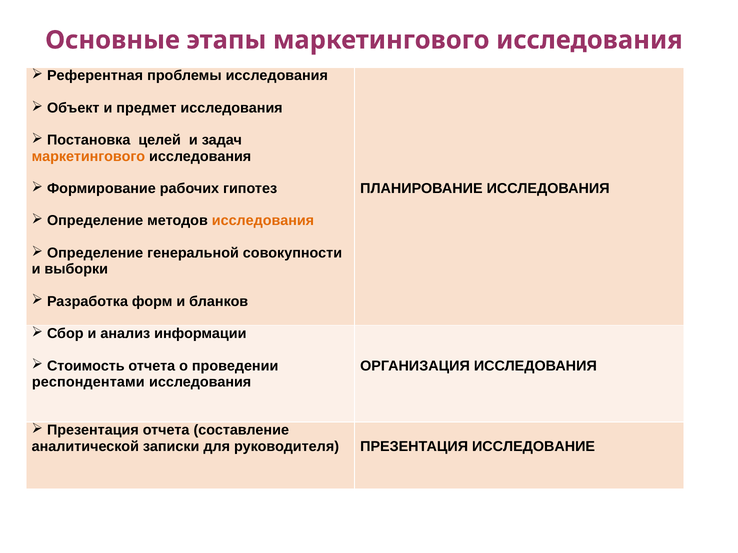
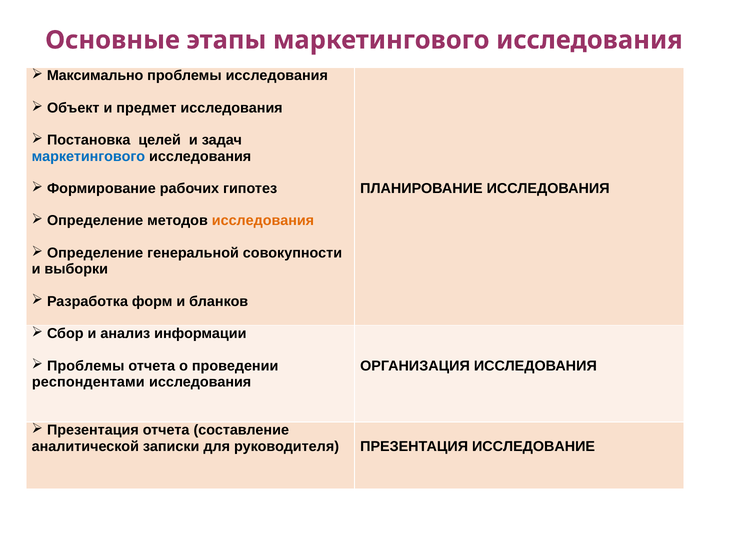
Референтная: Референтная -> Максимально (95, 76)
маркетингового colour: orange -> blue (88, 156)
Стоимость: Стоимость -> Проблемы (86, 366)
